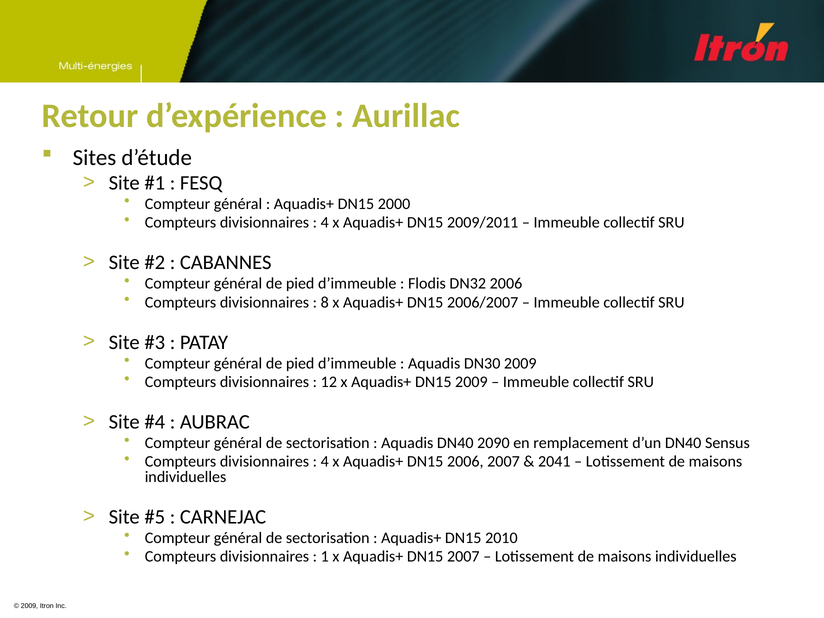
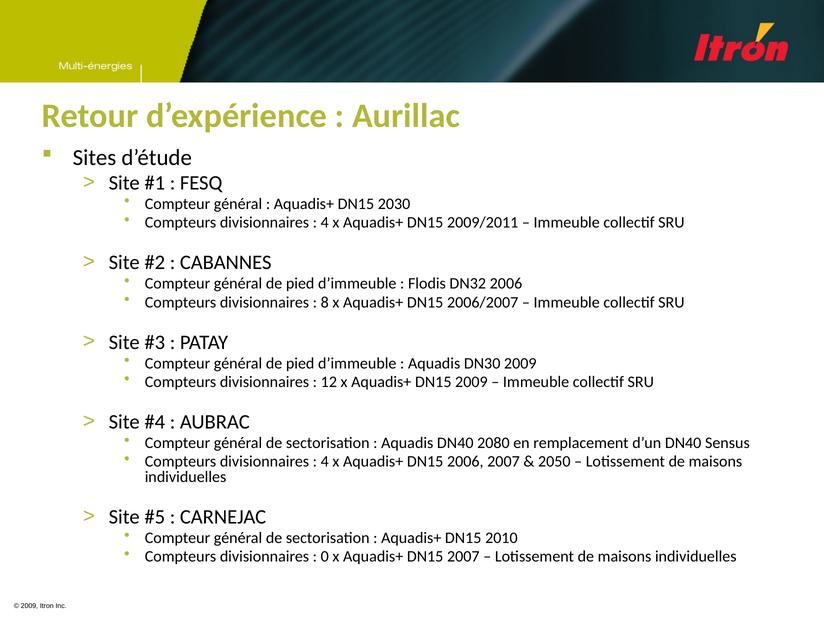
2000: 2000 -> 2030 (394, 204)
2090: 2090 -> 2080 (493, 443)
2041: 2041 -> 2050 (554, 462)
1: 1 -> 0 (325, 557)
